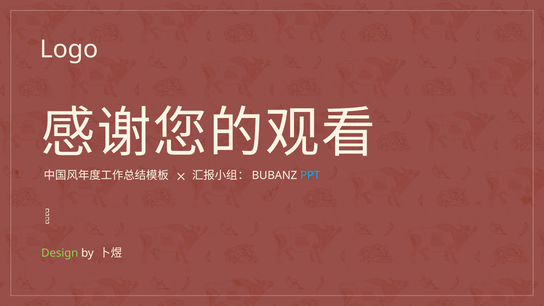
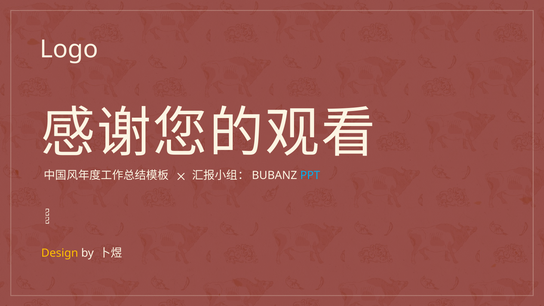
Design colour: light green -> yellow (60, 253)
